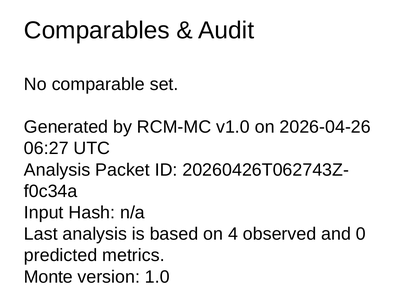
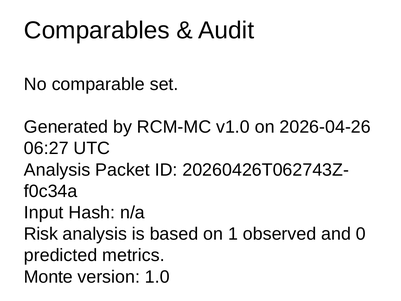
Last: Last -> Risk (41, 234)
4: 4 -> 1 (233, 234)
